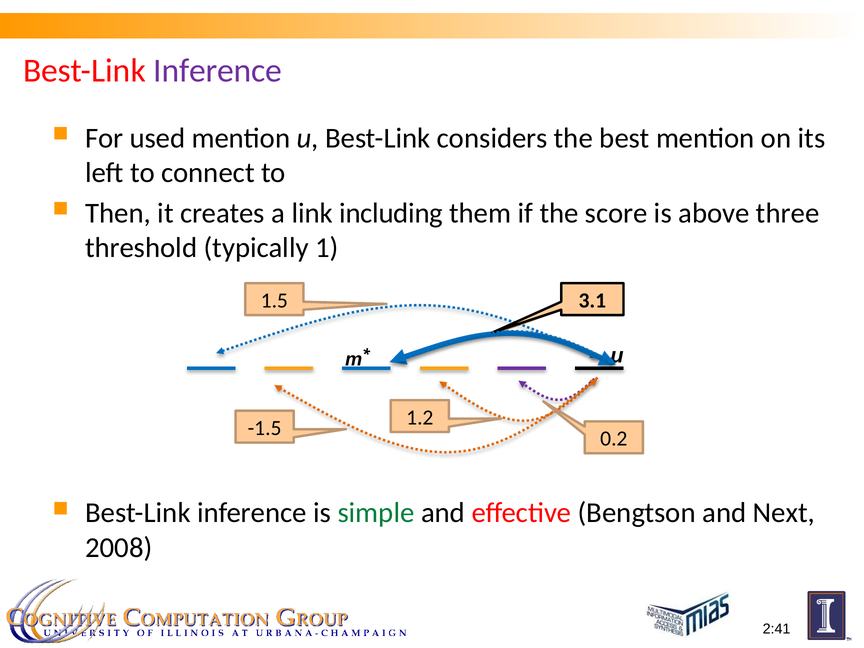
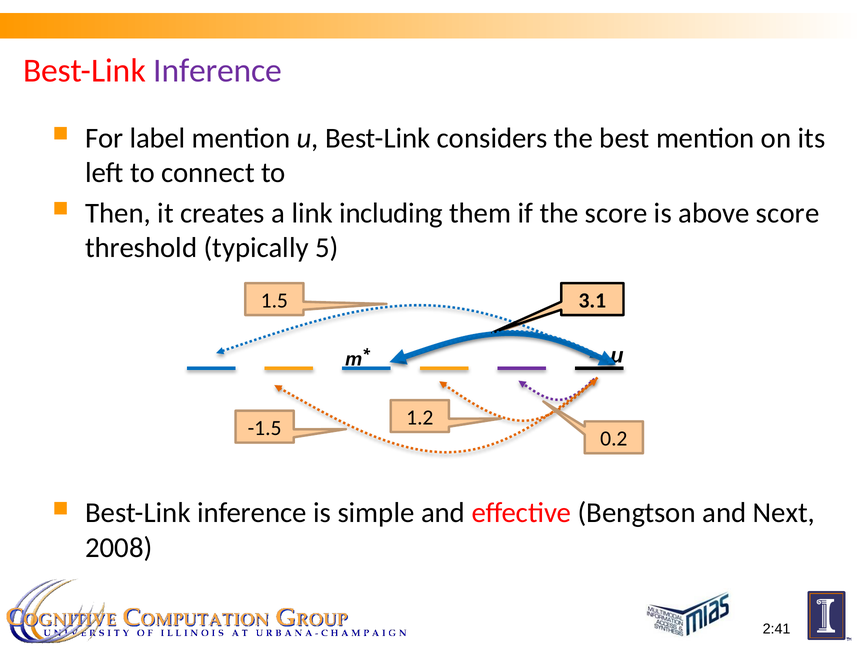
used: used -> label (158, 138)
above three: three -> score (788, 213)
1: 1 -> 5 (327, 248)
simple colour: green -> black (376, 513)
